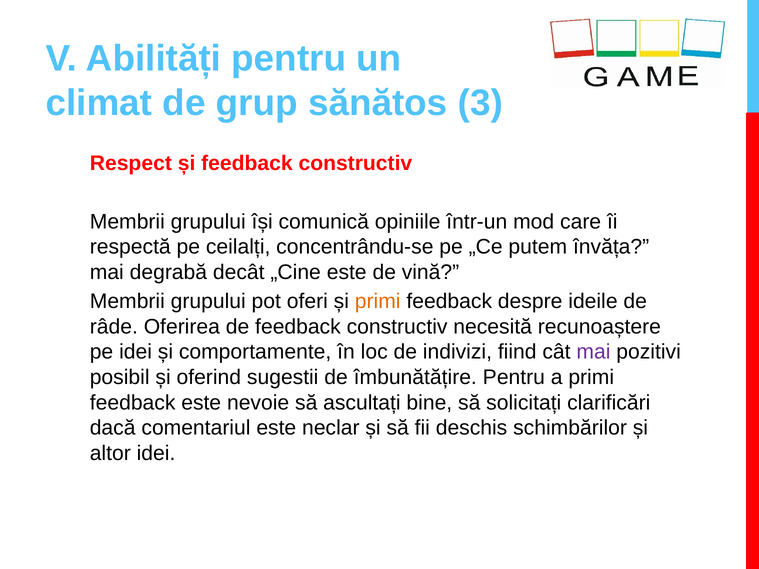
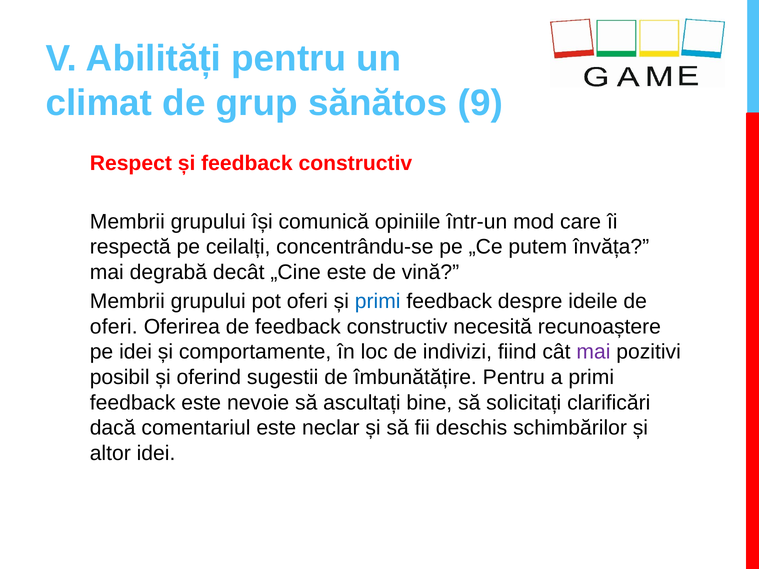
3: 3 -> 9 (480, 103)
primi colour: orange -> blue (378, 302)
râde: râde -> oferi (114, 327)
